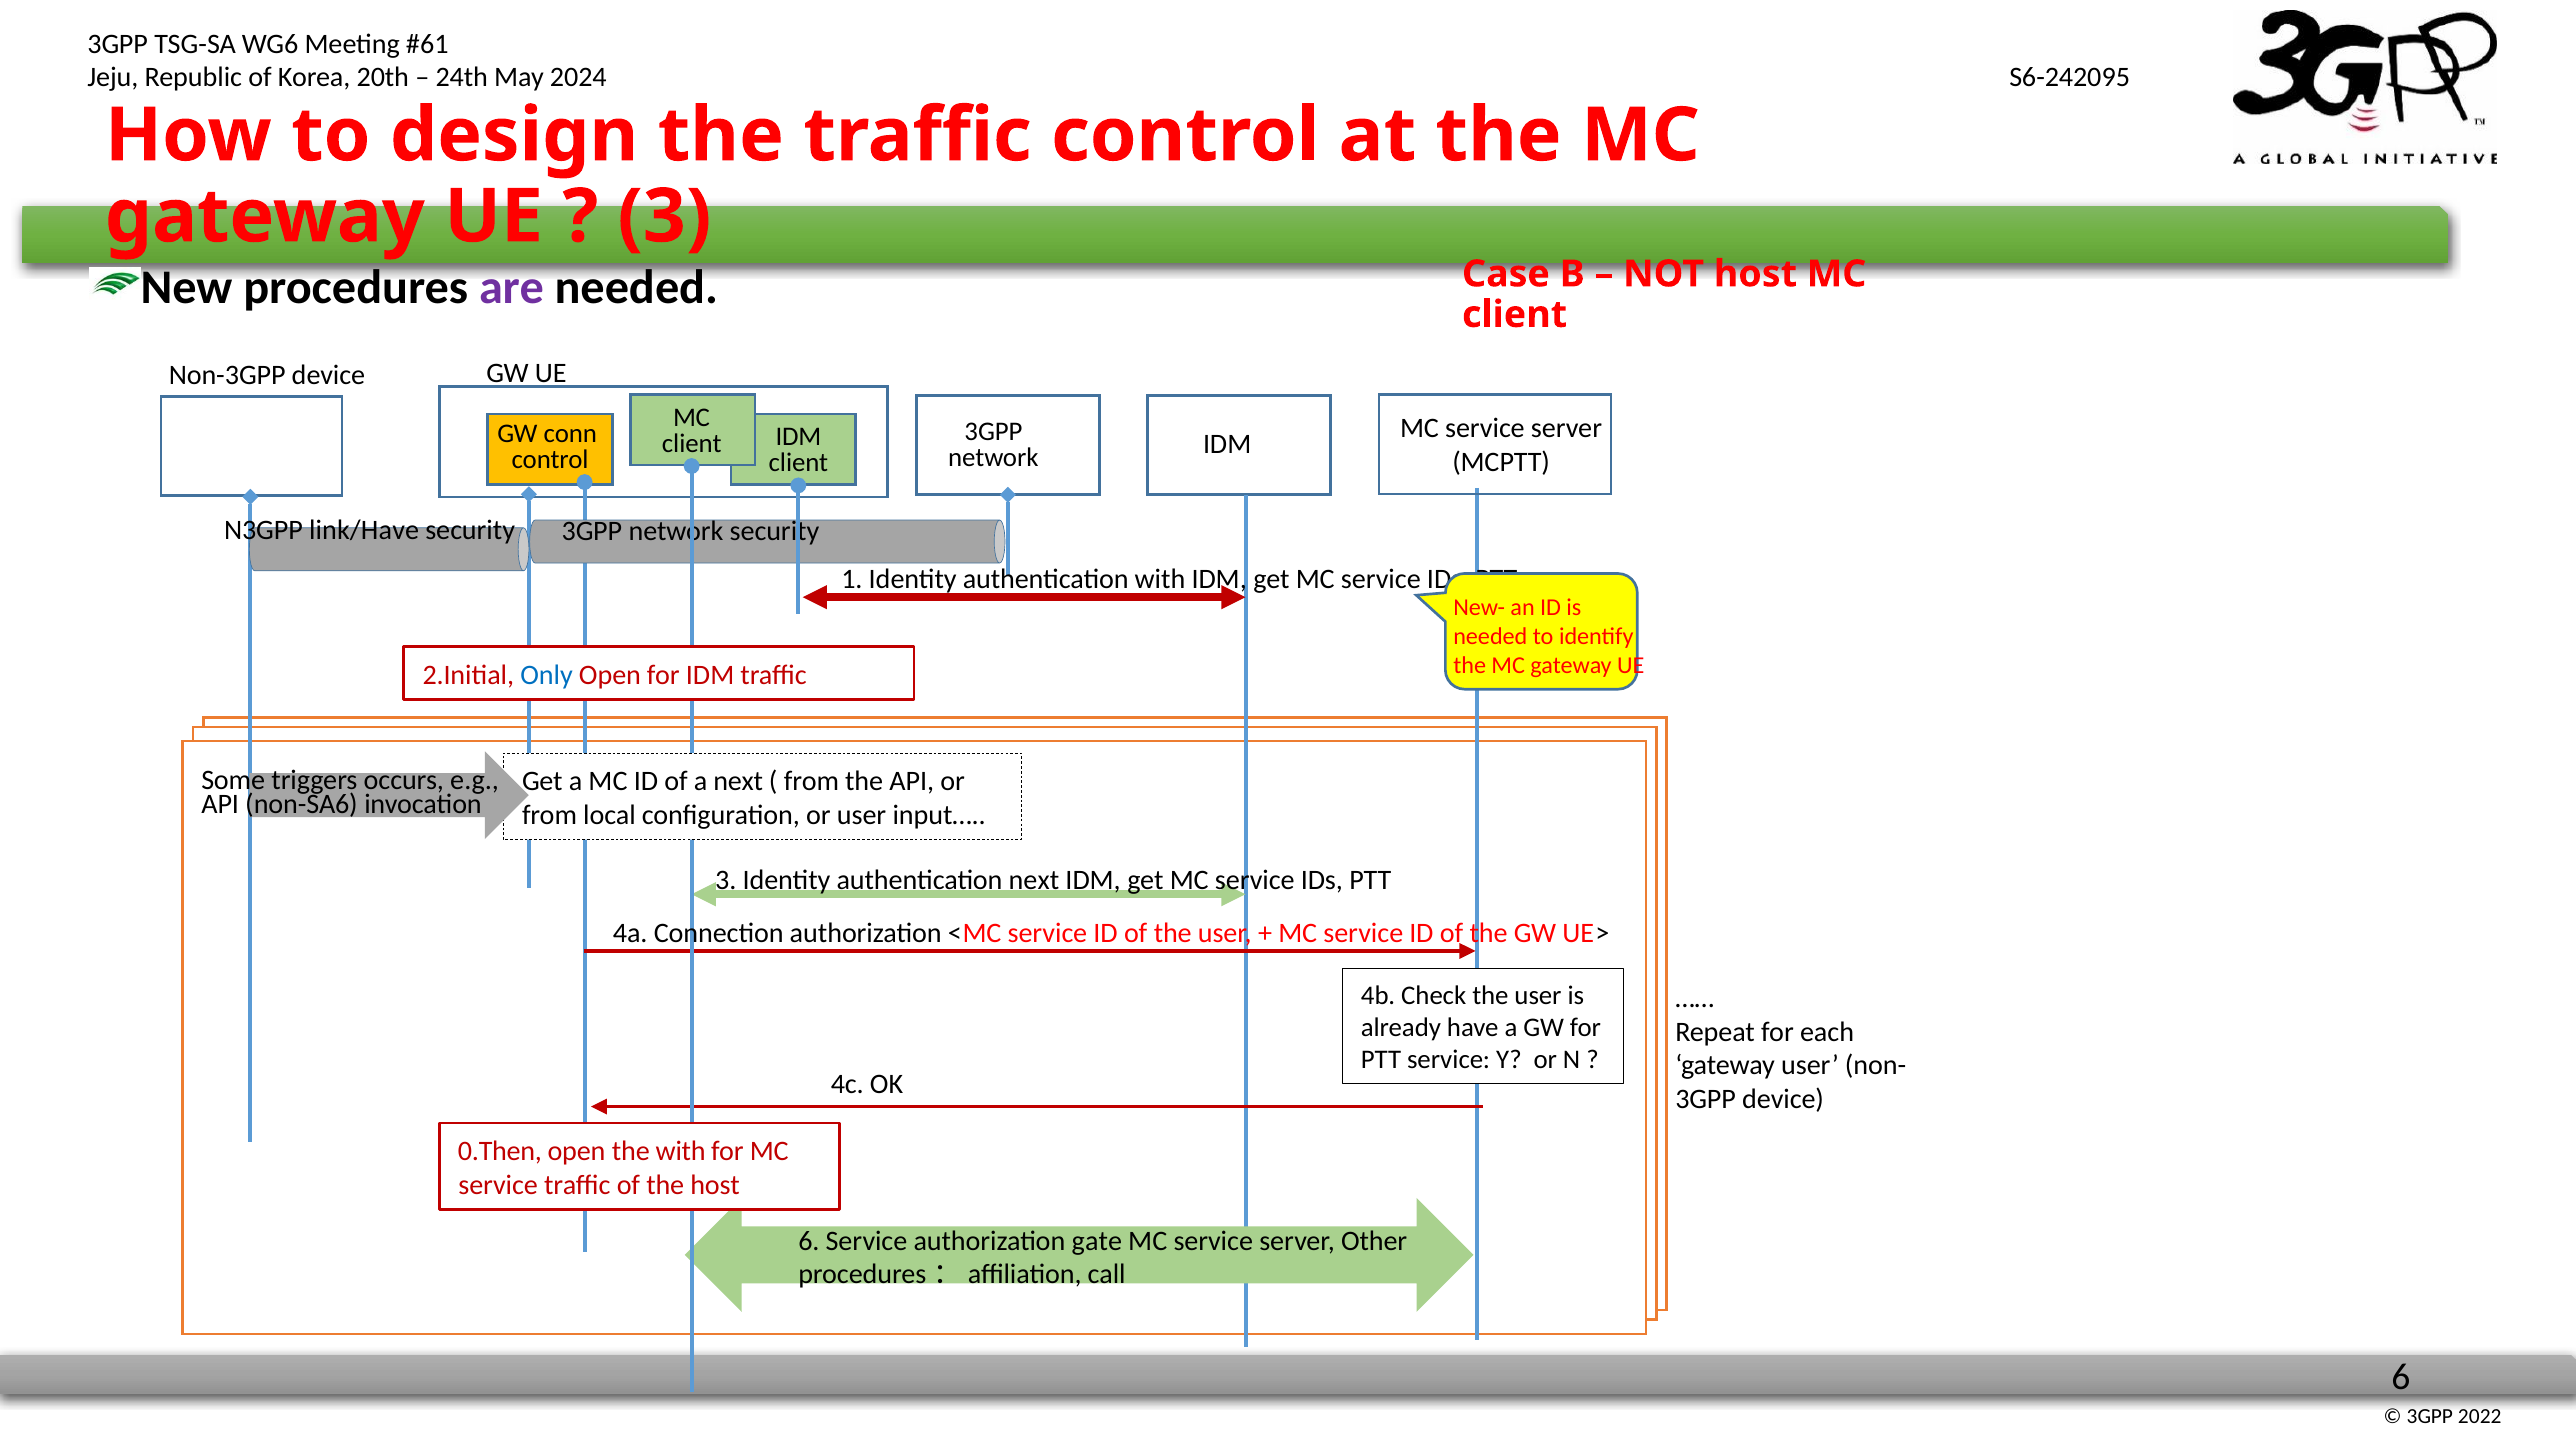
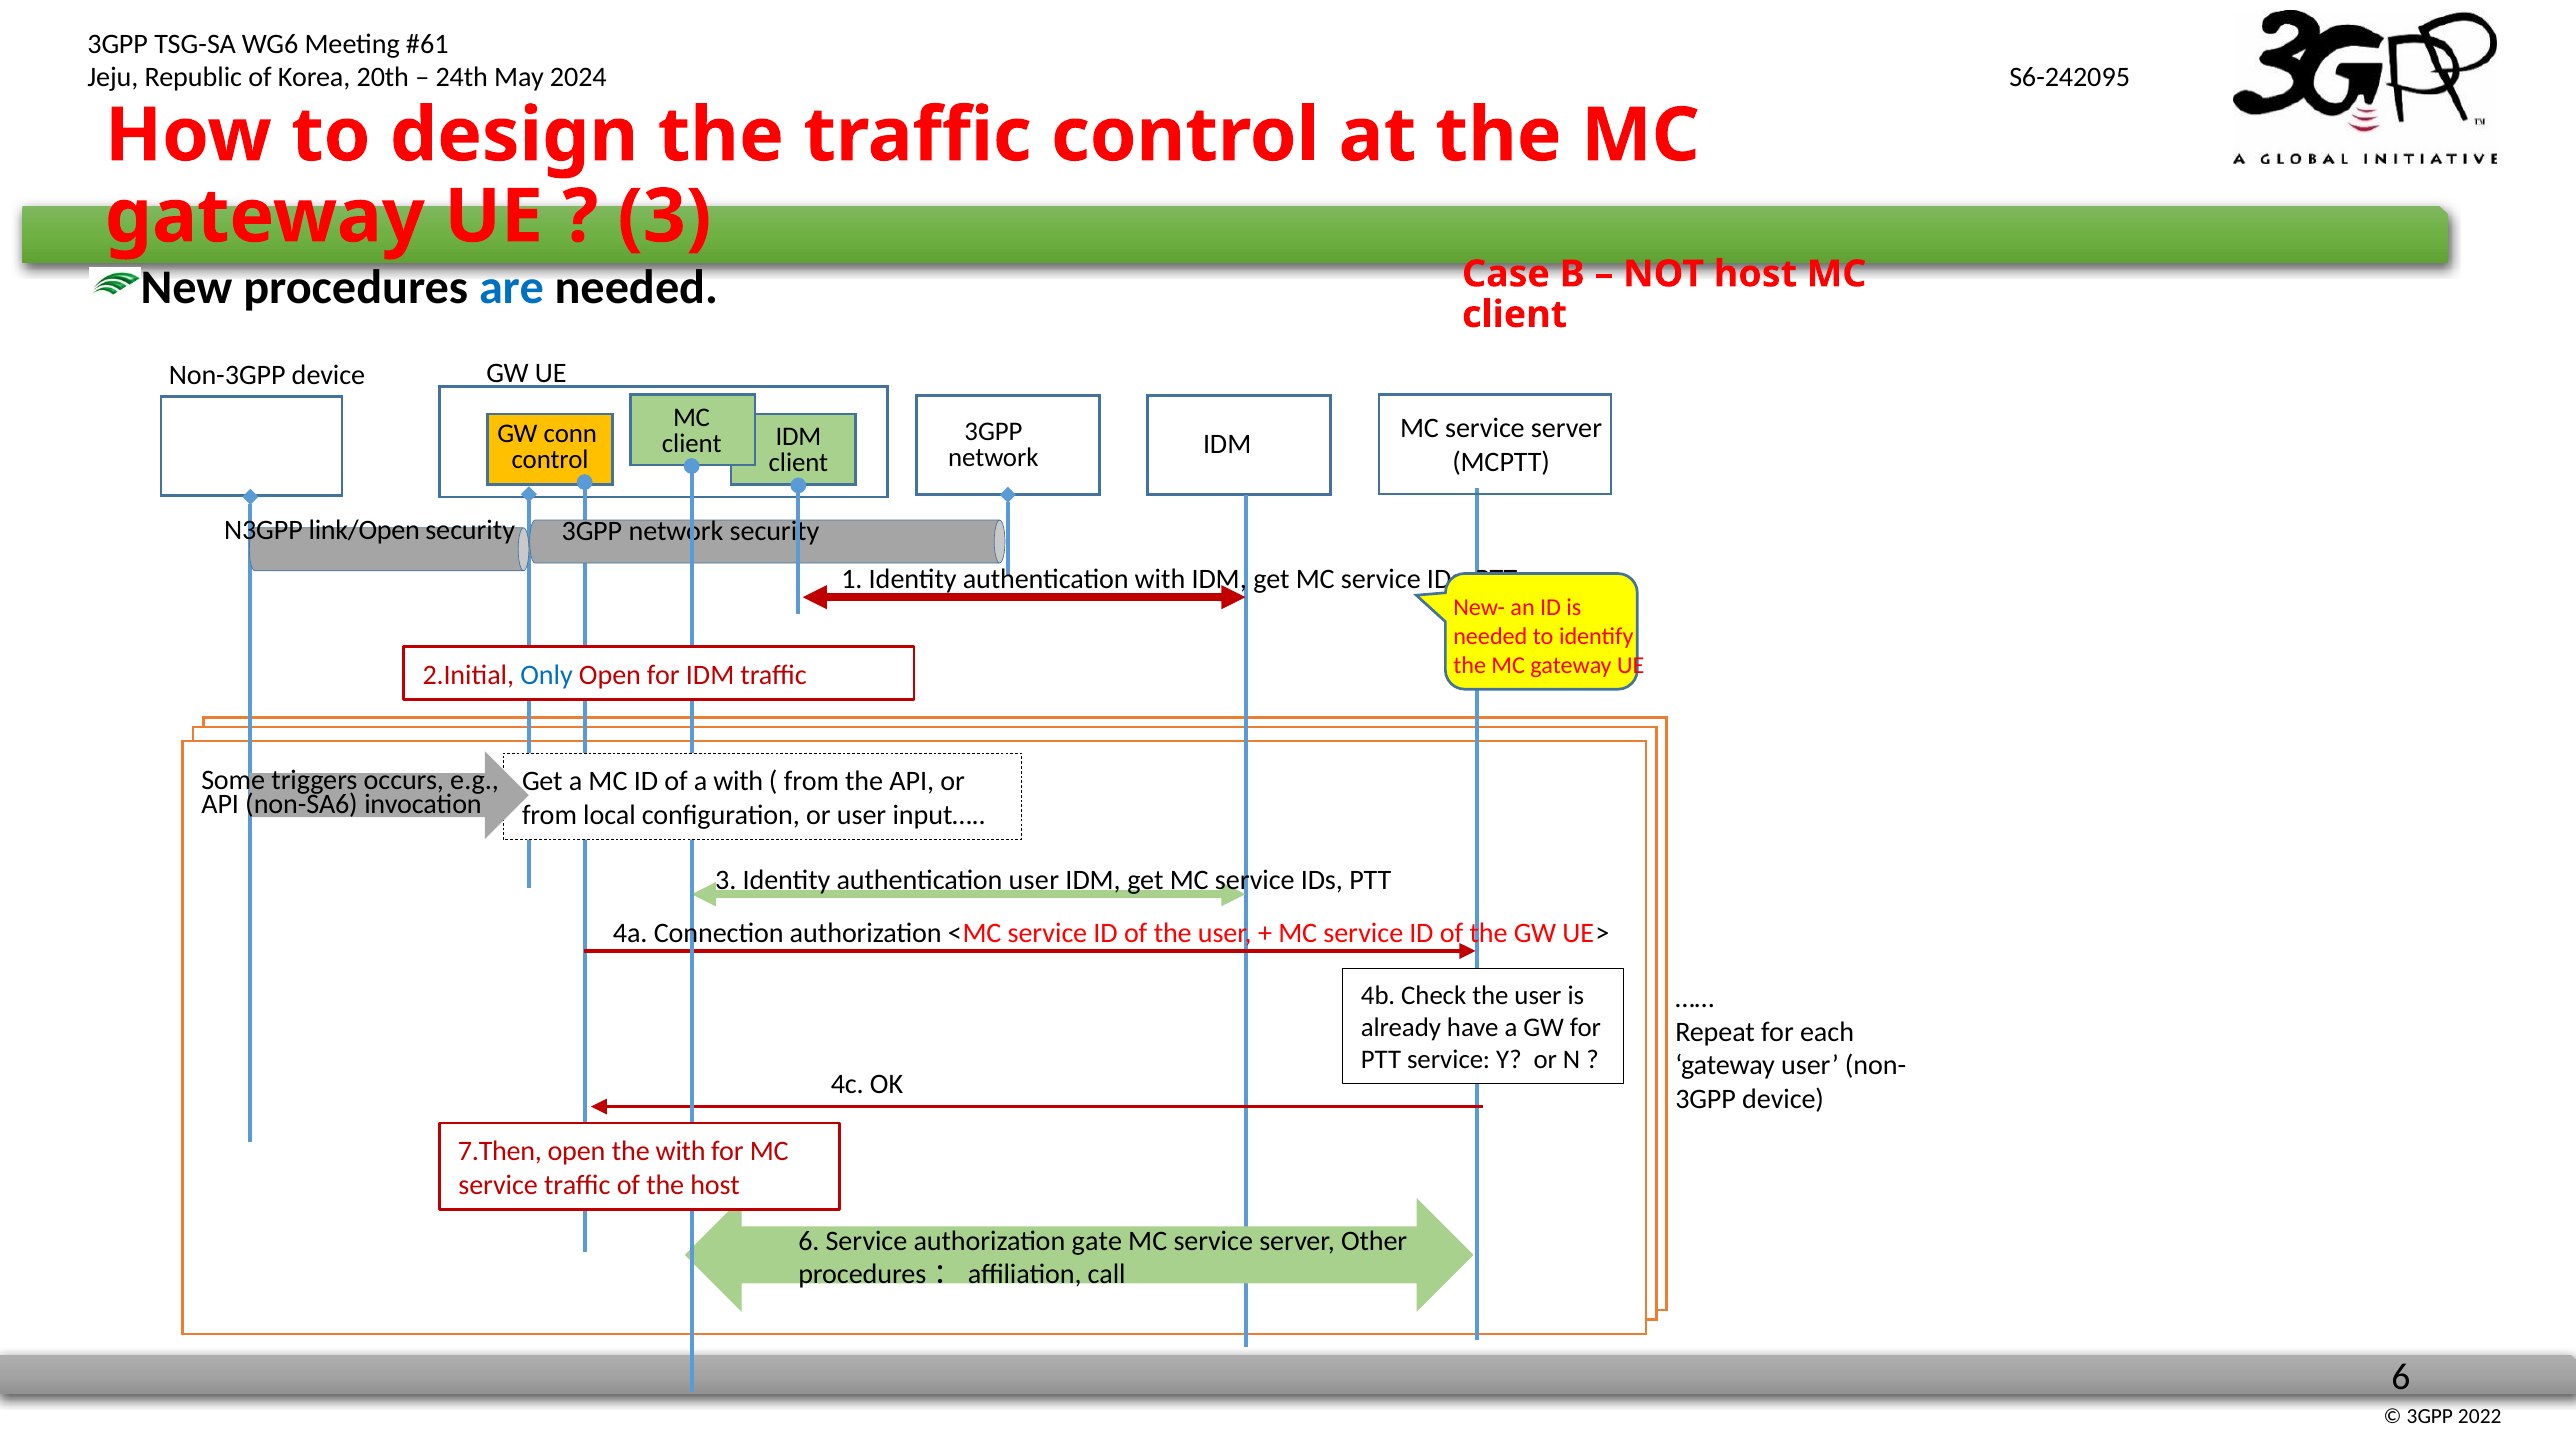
are colour: purple -> blue (511, 287)
link/Have: link/Have -> link/Open (364, 530)
a next: next -> with (738, 781)
authentication next: next -> user (1034, 880)
0.Then: 0.Then -> 7.Then (500, 1151)
